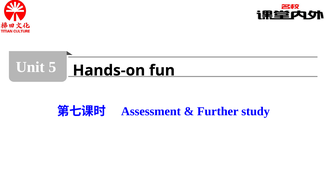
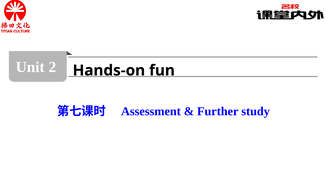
5: 5 -> 2 (52, 67)
